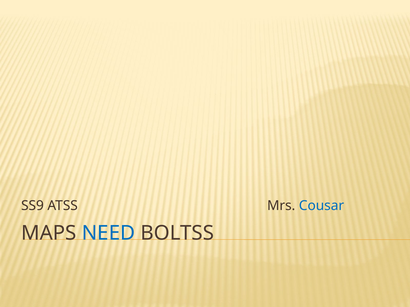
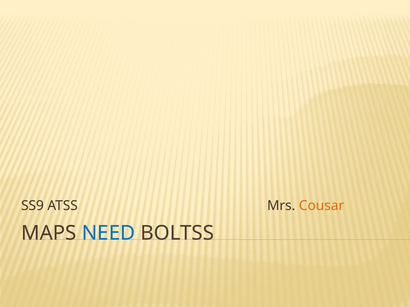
Cousar colour: blue -> orange (321, 206)
